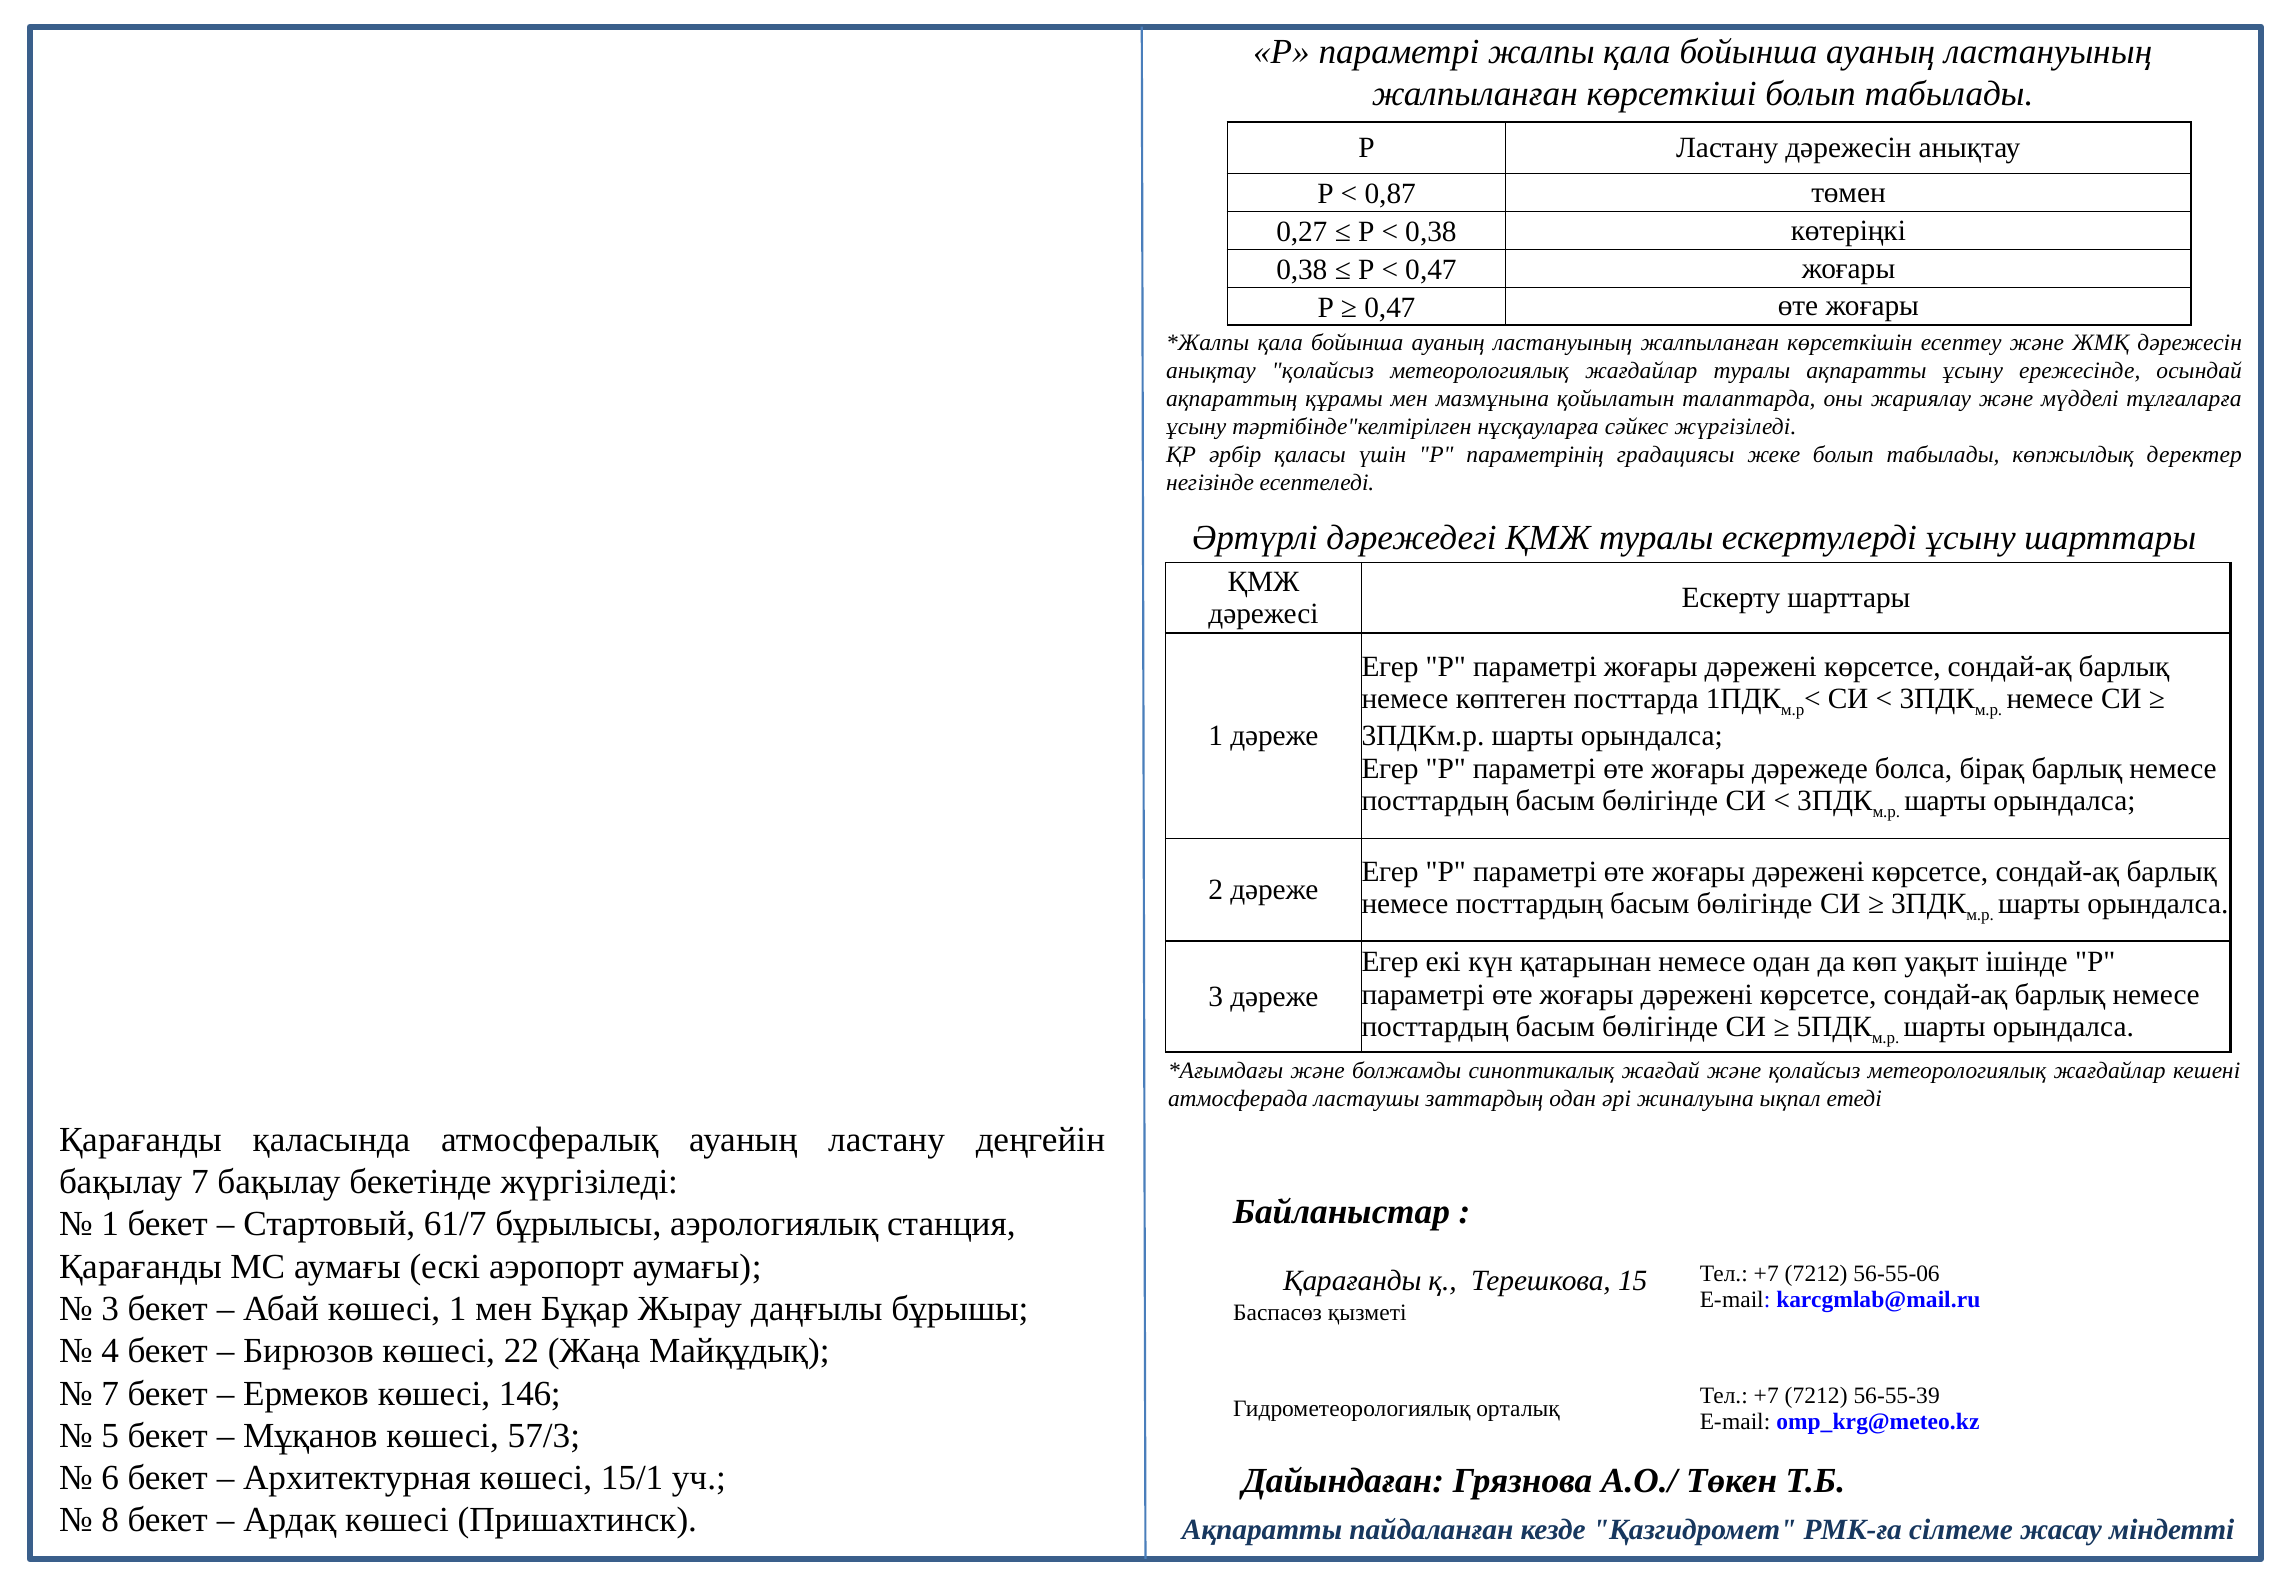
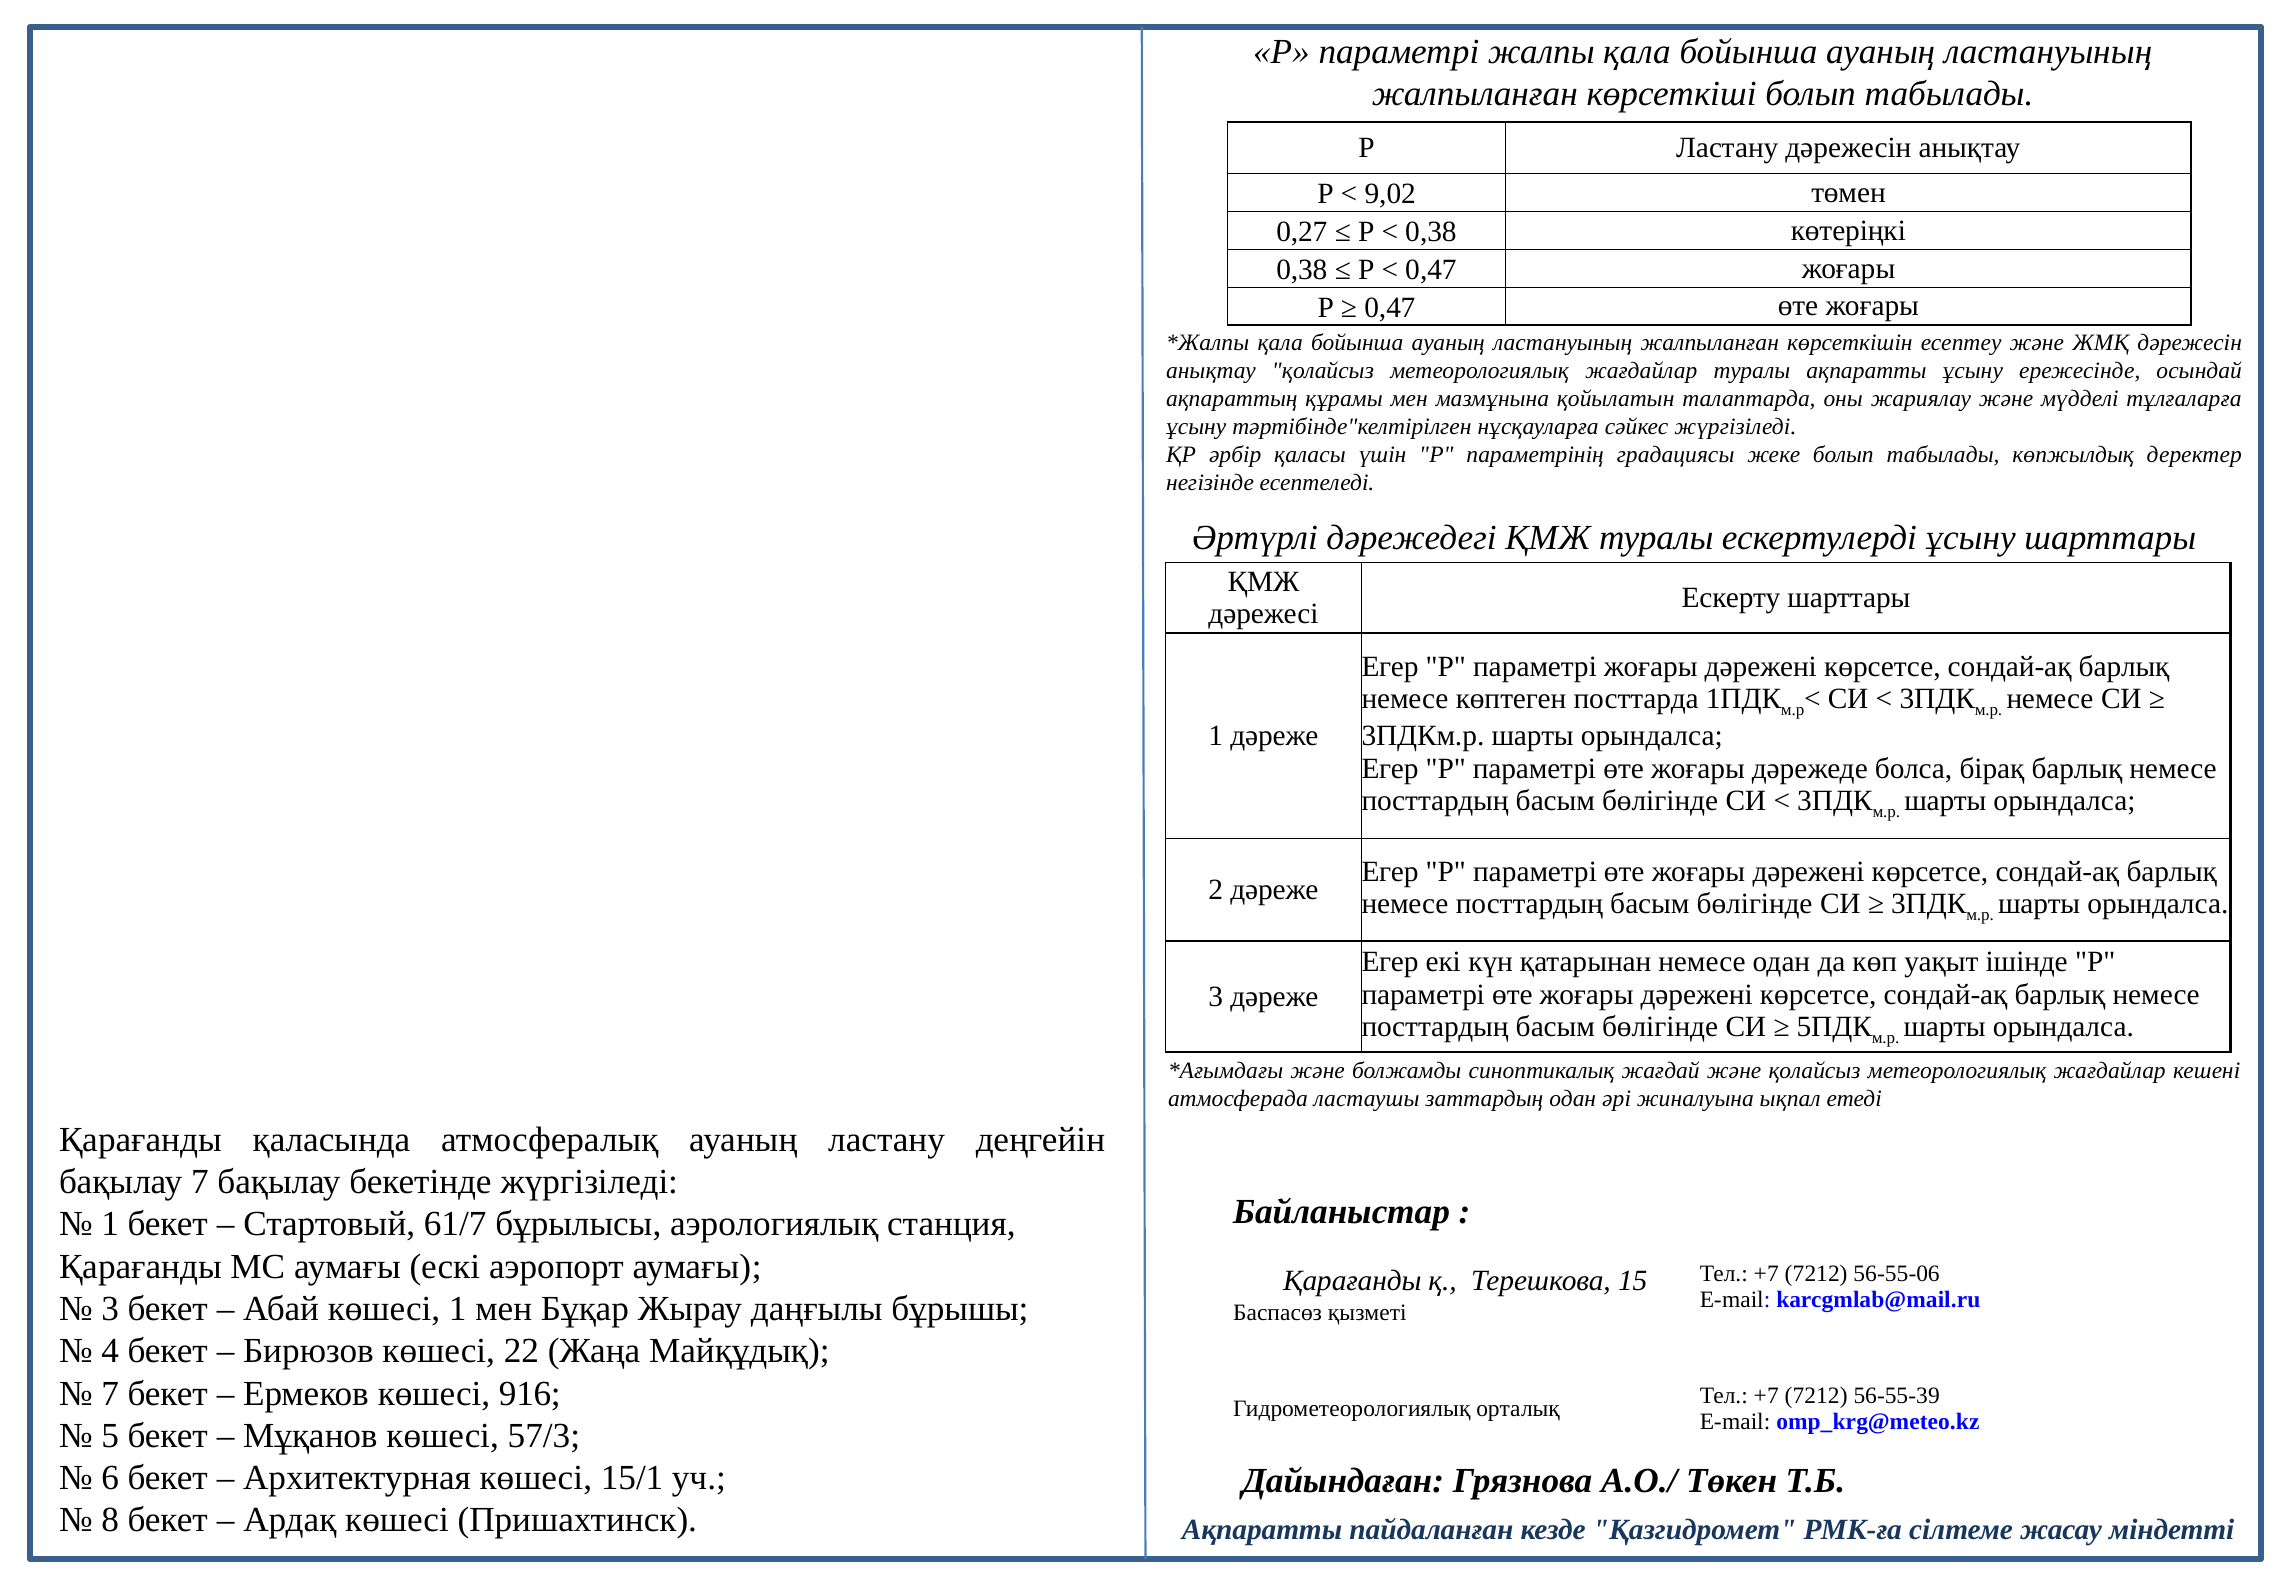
0,87: 0,87 -> 9,02 (1390, 194)
146: 146 -> 916 (530, 1394)
